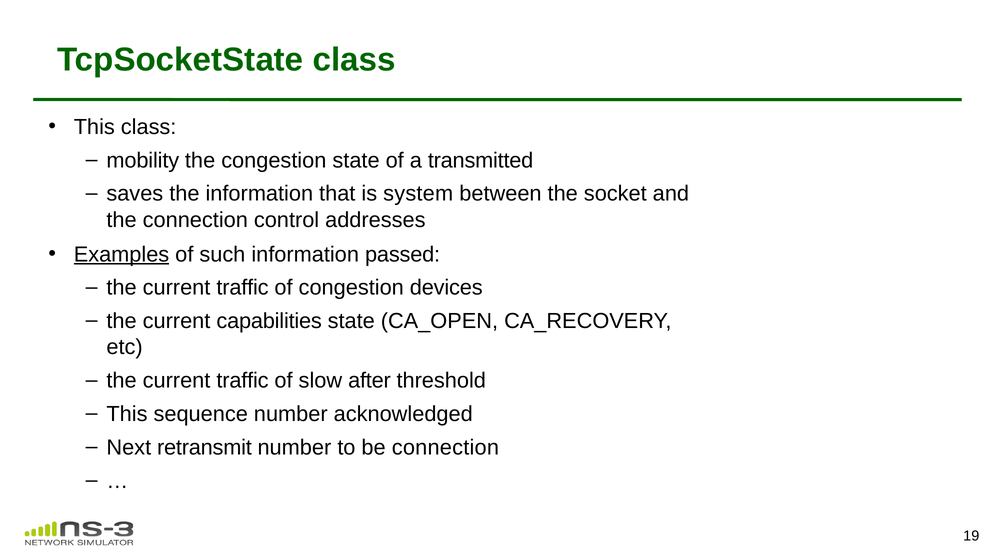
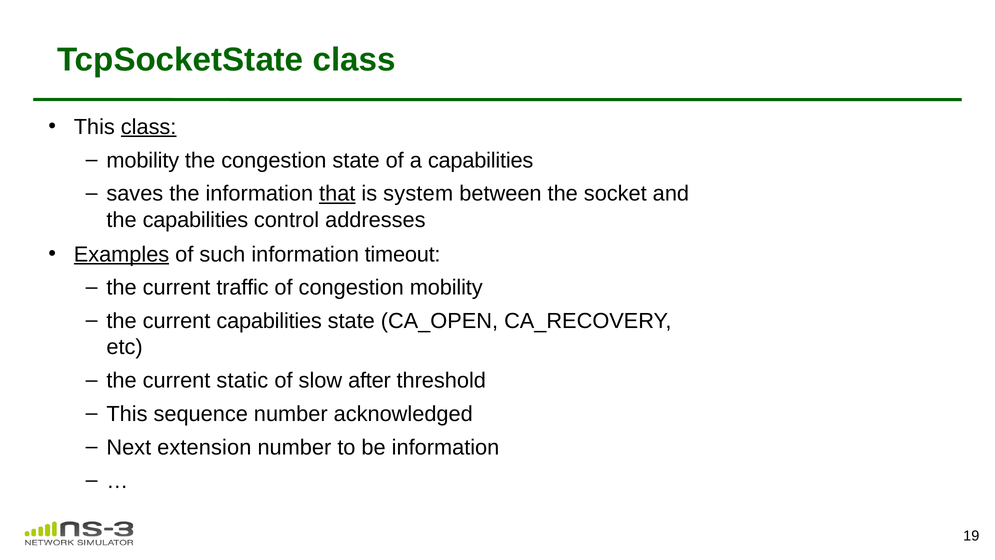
class underline: none -> present (149, 127)
a transmitted: transmitted -> capabilities (481, 160)
that underline: none -> present (337, 194)
the connection: connection -> capabilities (195, 220)
passed: passed -> timeout (403, 254)
congestion devices: devices -> mobility (446, 288)
traffic: traffic -> static (242, 380)
retransmit: retransmit -> extension (204, 447)
be connection: connection -> information (446, 447)
